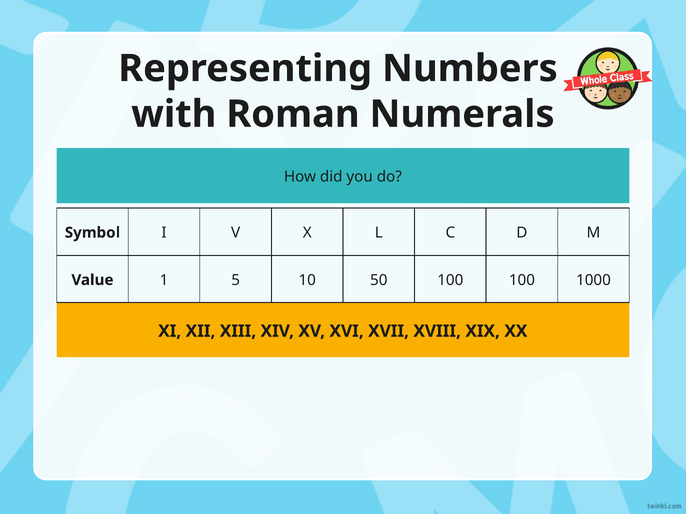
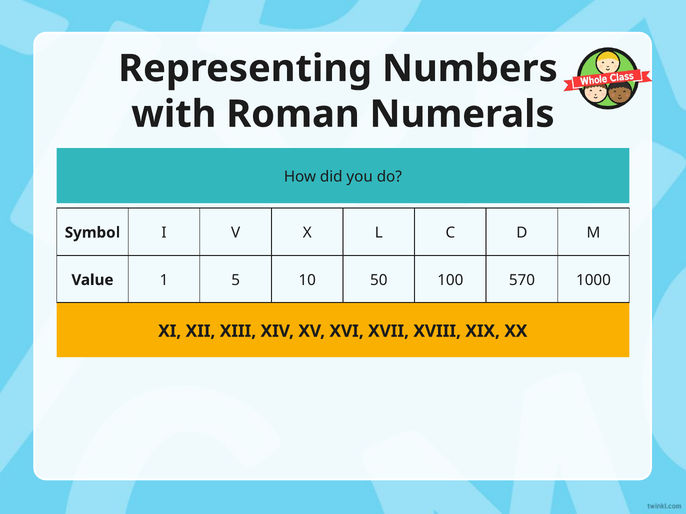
100 100: 100 -> 570 (522, 280)
